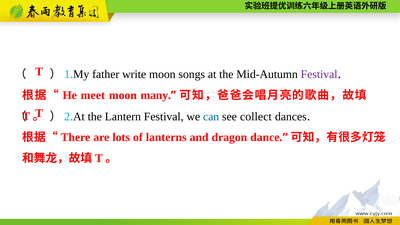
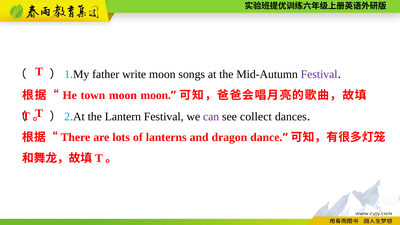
meet: meet -> town (93, 95)
moon many: many -> moon (156, 95)
can colour: blue -> purple (211, 117)
